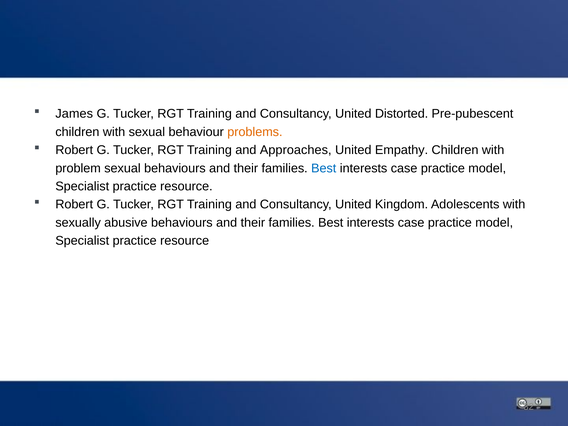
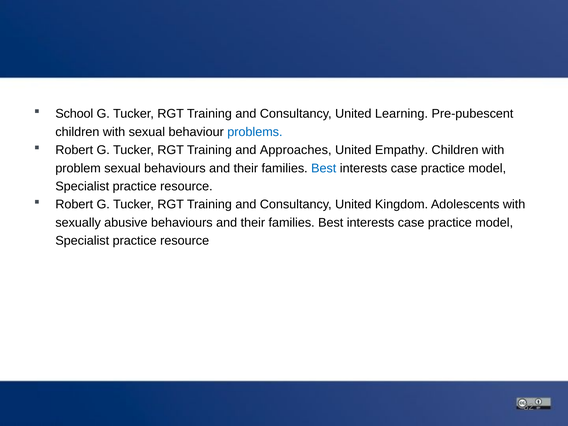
James: James -> School (74, 114)
Distorted: Distorted -> Learning (402, 114)
problems colour: orange -> blue (255, 132)
